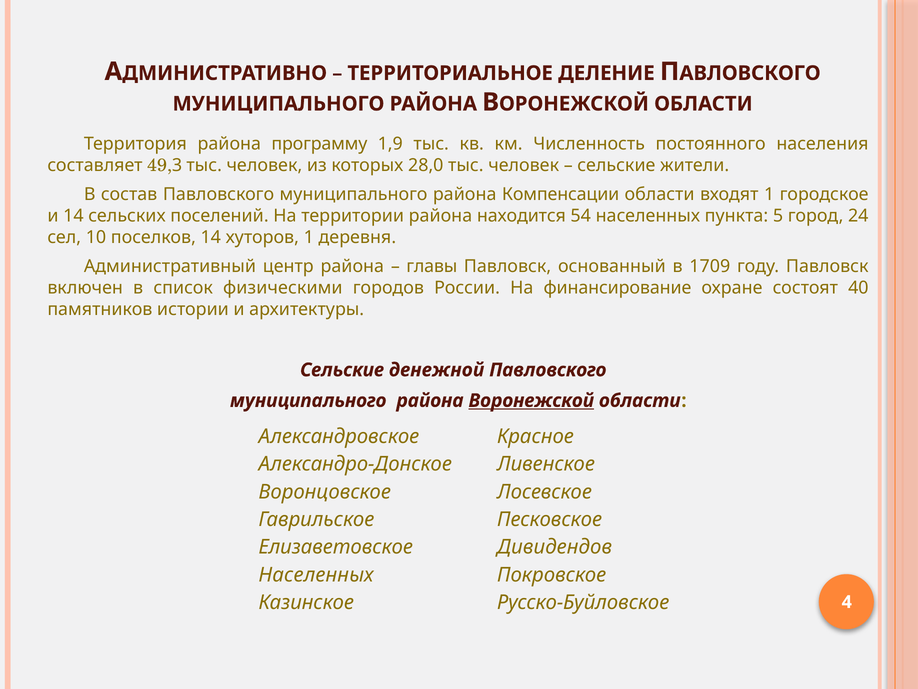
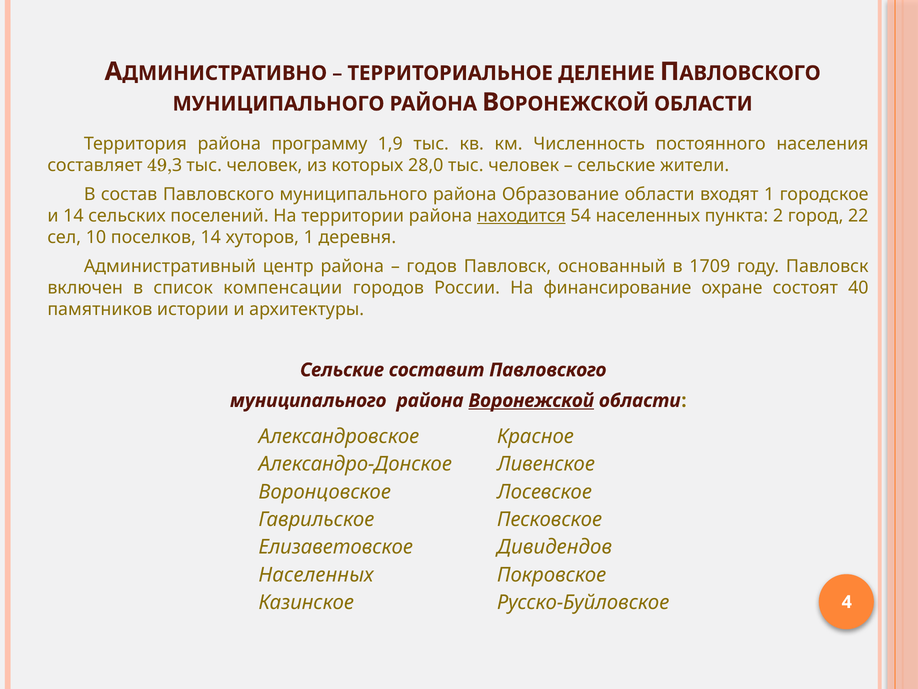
Компенсации: Компенсации -> Образование (560, 194)
находится underline: none -> present (521, 216)
5: 5 -> 2 (778, 216)
24: 24 -> 22 (858, 216)
главы: главы -> годов (432, 266)
физическими: физическими -> компенсации (283, 288)
денежной: денежной -> составит (437, 370)
